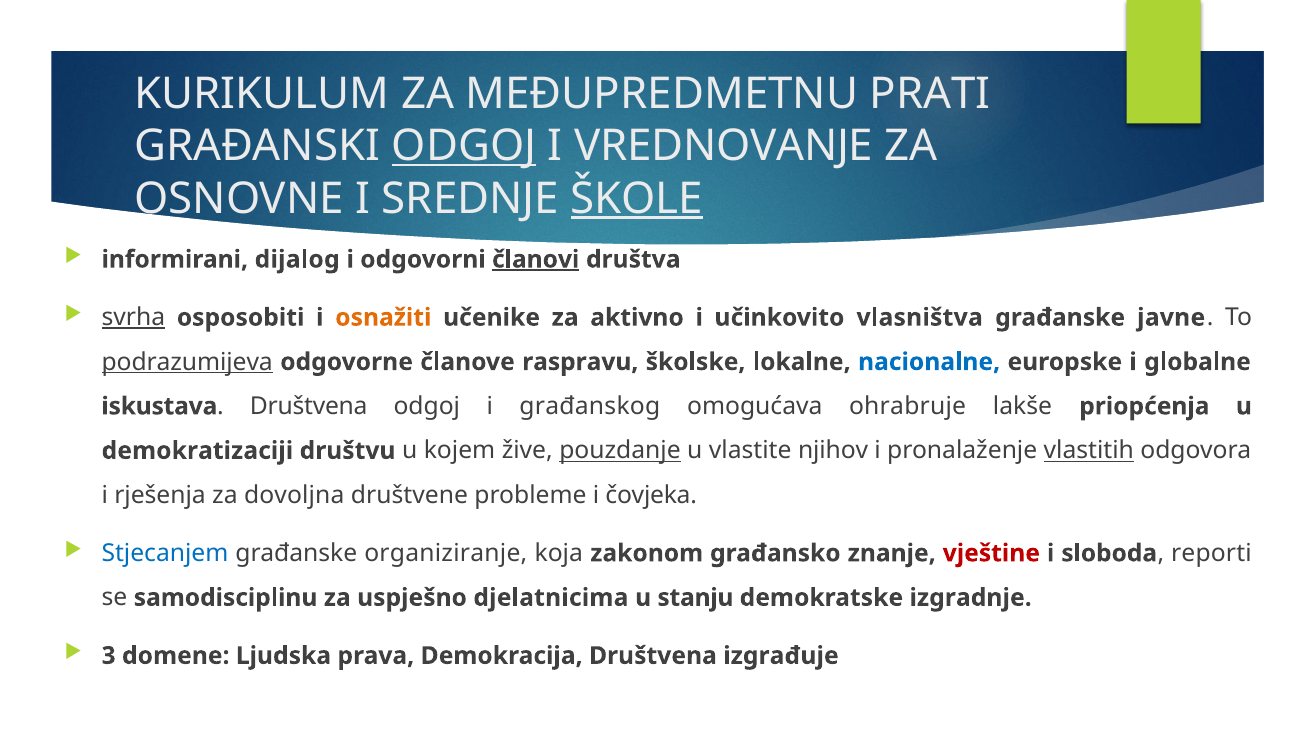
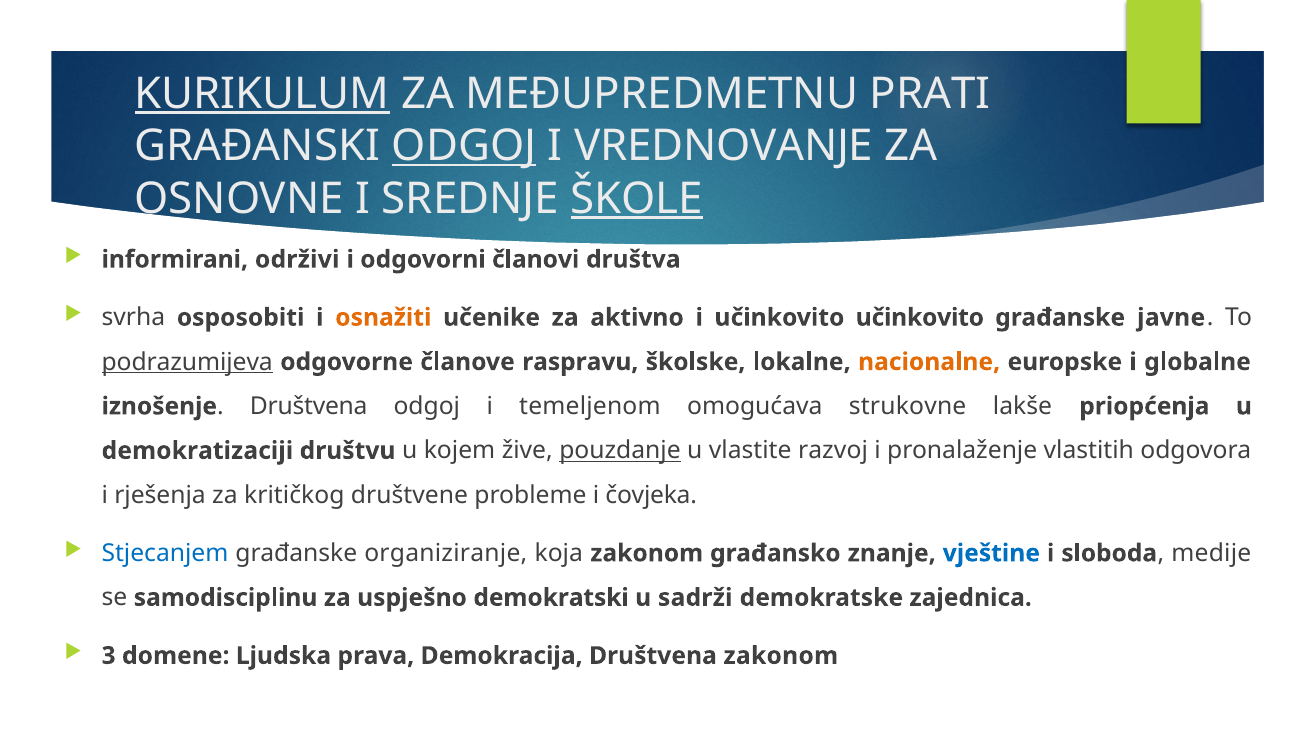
KURIKULUM underline: none -> present (262, 94)
dijalog: dijalog -> održivi (297, 259)
članovi underline: present -> none (536, 259)
svrha underline: present -> none (133, 318)
učinkovito vlasništva: vlasništva -> učinkovito (920, 318)
nacionalne colour: blue -> orange (929, 362)
iskustava: iskustava -> iznošenje (159, 406)
građanskog: građanskog -> temeljenom (590, 406)
ohrabruje: ohrabruje -> strukovne (908, 406)
njihov: njihov -> razvoj (833, 451)
vlastitih underline: present -> none (1089, 451)
dovoljna: dovoljna -> kritičkog (294, 495)
vještine colour: red -> blue (991, 553)
reporti: reporti -> medije (1211, 553)
djelatnicima: djelatnicima -> demokratski (551, 598)
stanju: stanju -> sadrži (695, 598)
izgradnje: izgradnje -> zajednica (971, 598)
Društvena izgrađuje: izgrađuje -> zakonom (781, 656)
